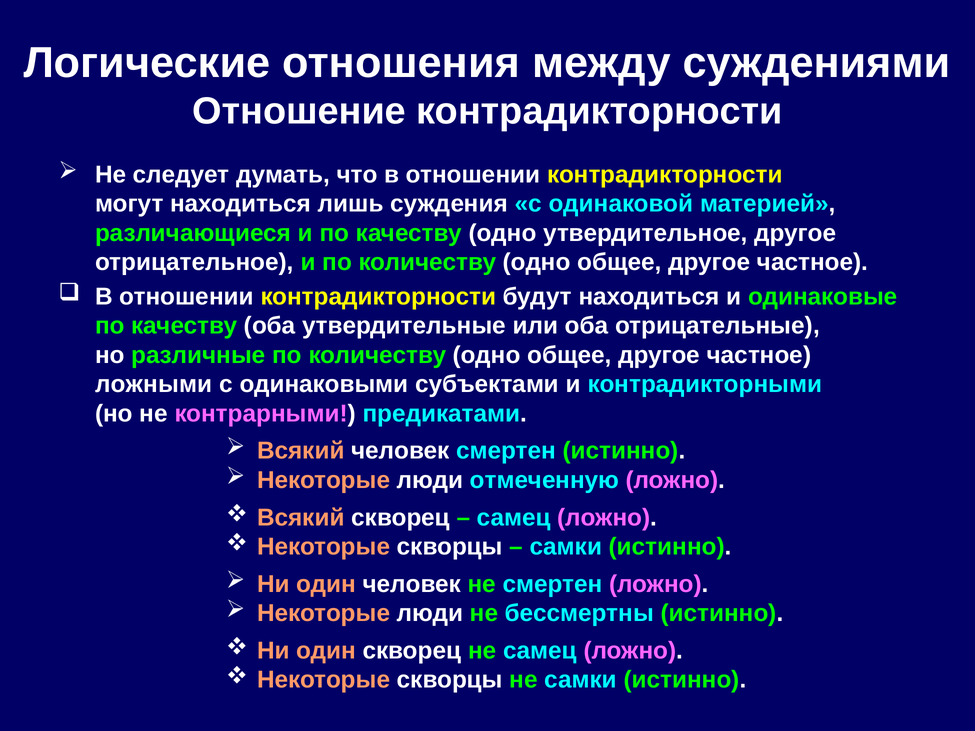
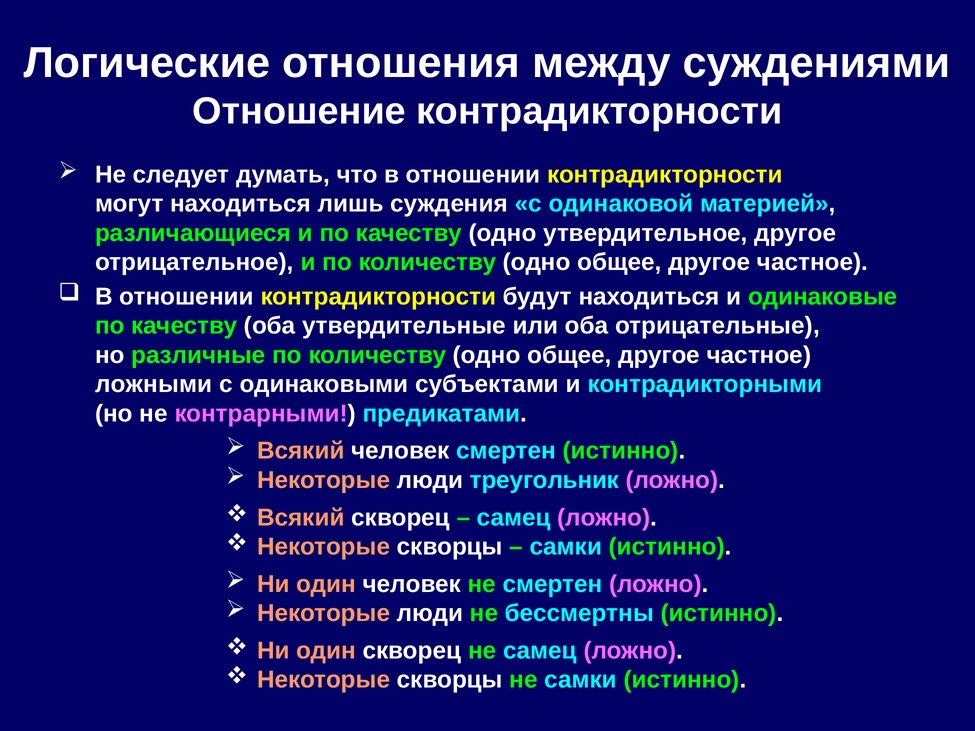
отмеченную: отмеченную -> треугольник (545, 480)
